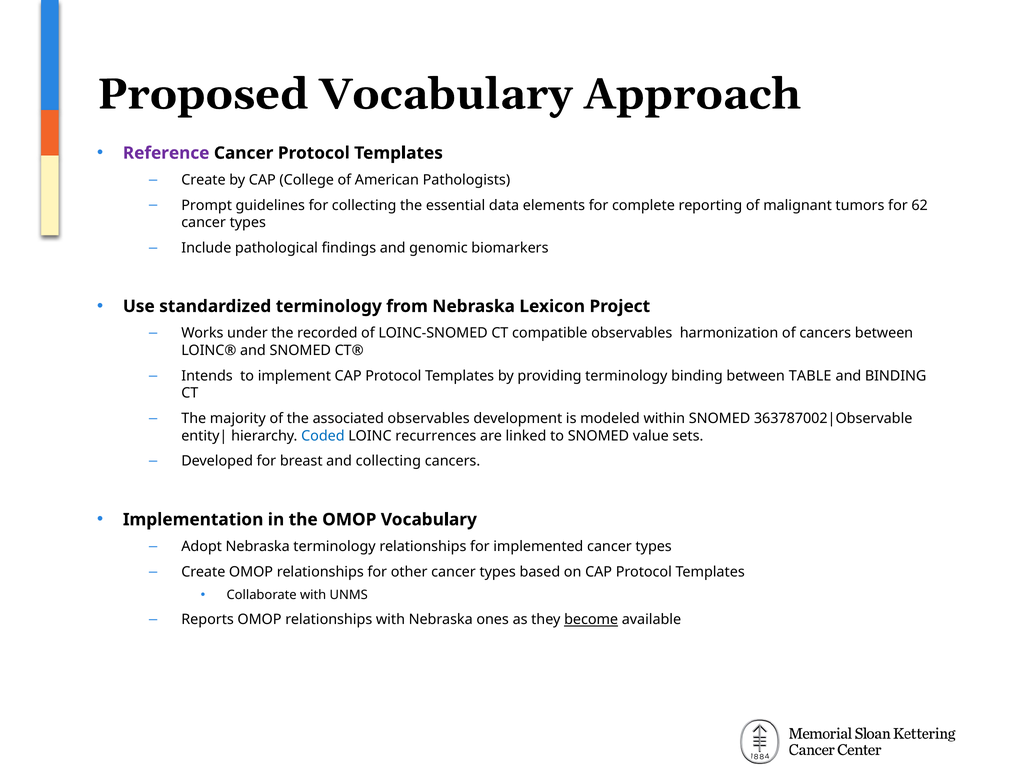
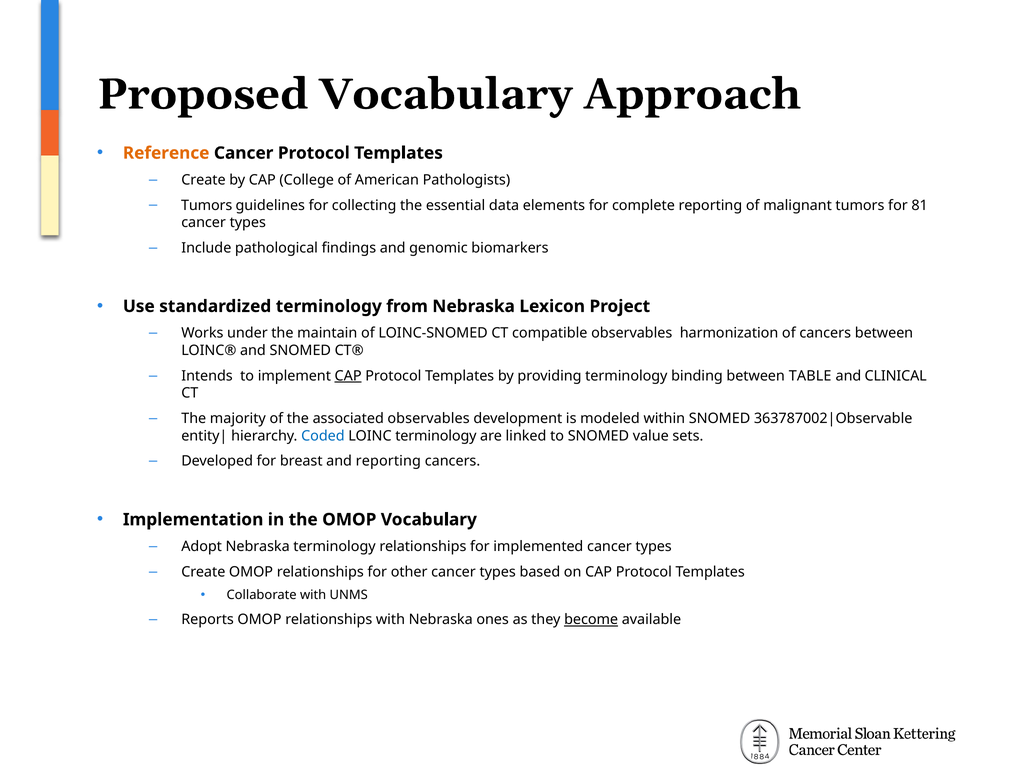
Reference colour: purple -> orange (166, 153)
Prompt: Prompt -> Tumors (207, 205)
62: 62 -> 81 (920, 205)
recorded: recorded -> maintain (327, 333)
CAP underline: none -> present (348, 376)
and BINDING: BINDING -> CLINICAL (896, 376)
LOINC recurrences: recurrences -> terminology (436, 436)
and collecting: collecting -> reporting (388, 461)
